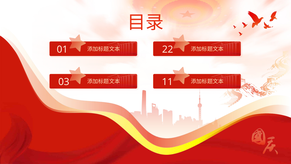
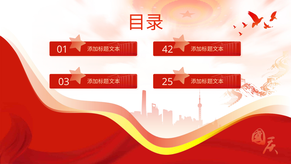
22: 22 -> 42 (168, 49)
11: 11 -> 25 (167, 82)
